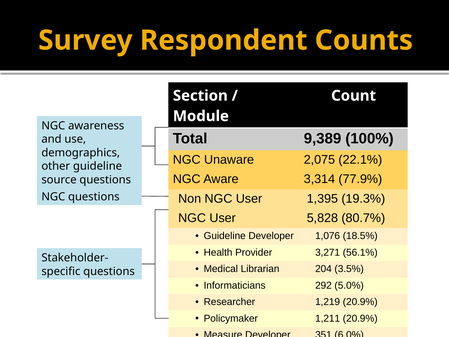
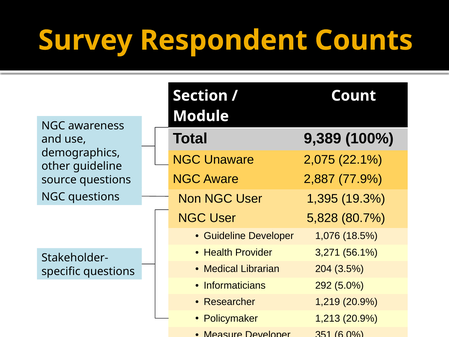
3,314: 3,314 -> 2,887 (319, 179)
1,211: 1,211 -> 1,213 (328, 318)
